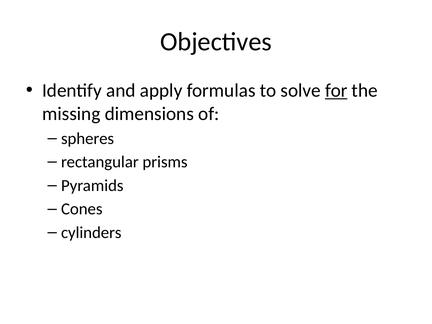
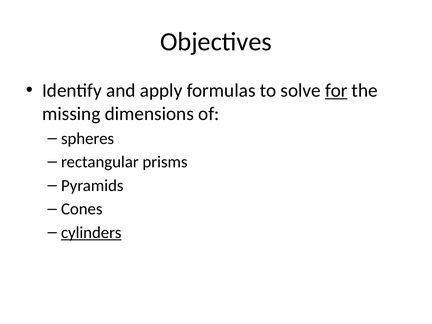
cylinders underline: none -> present (91, 233)
